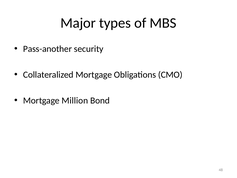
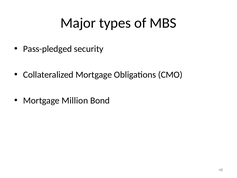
Pass-another: Pass-another -> Pass-pledged (48, 49)
